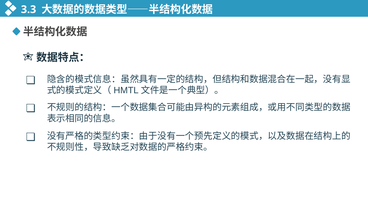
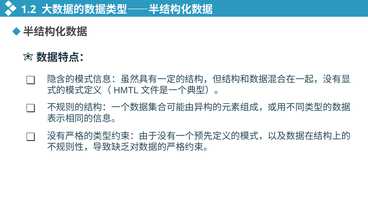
3.3: 3.3 -> 1.2 (29, 9)
